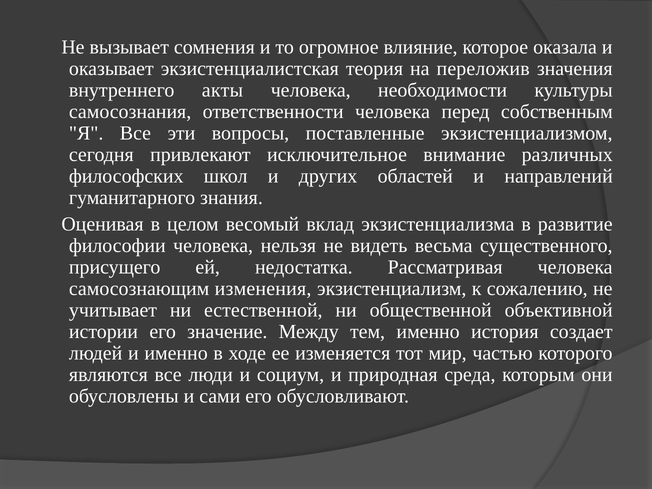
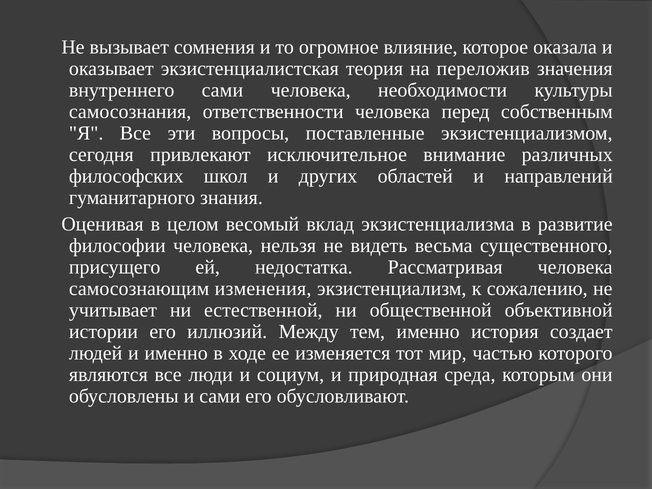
внутреннего акты: акты -> сами (222, 90)
значение: значение -> иллюзий (227, 332)
